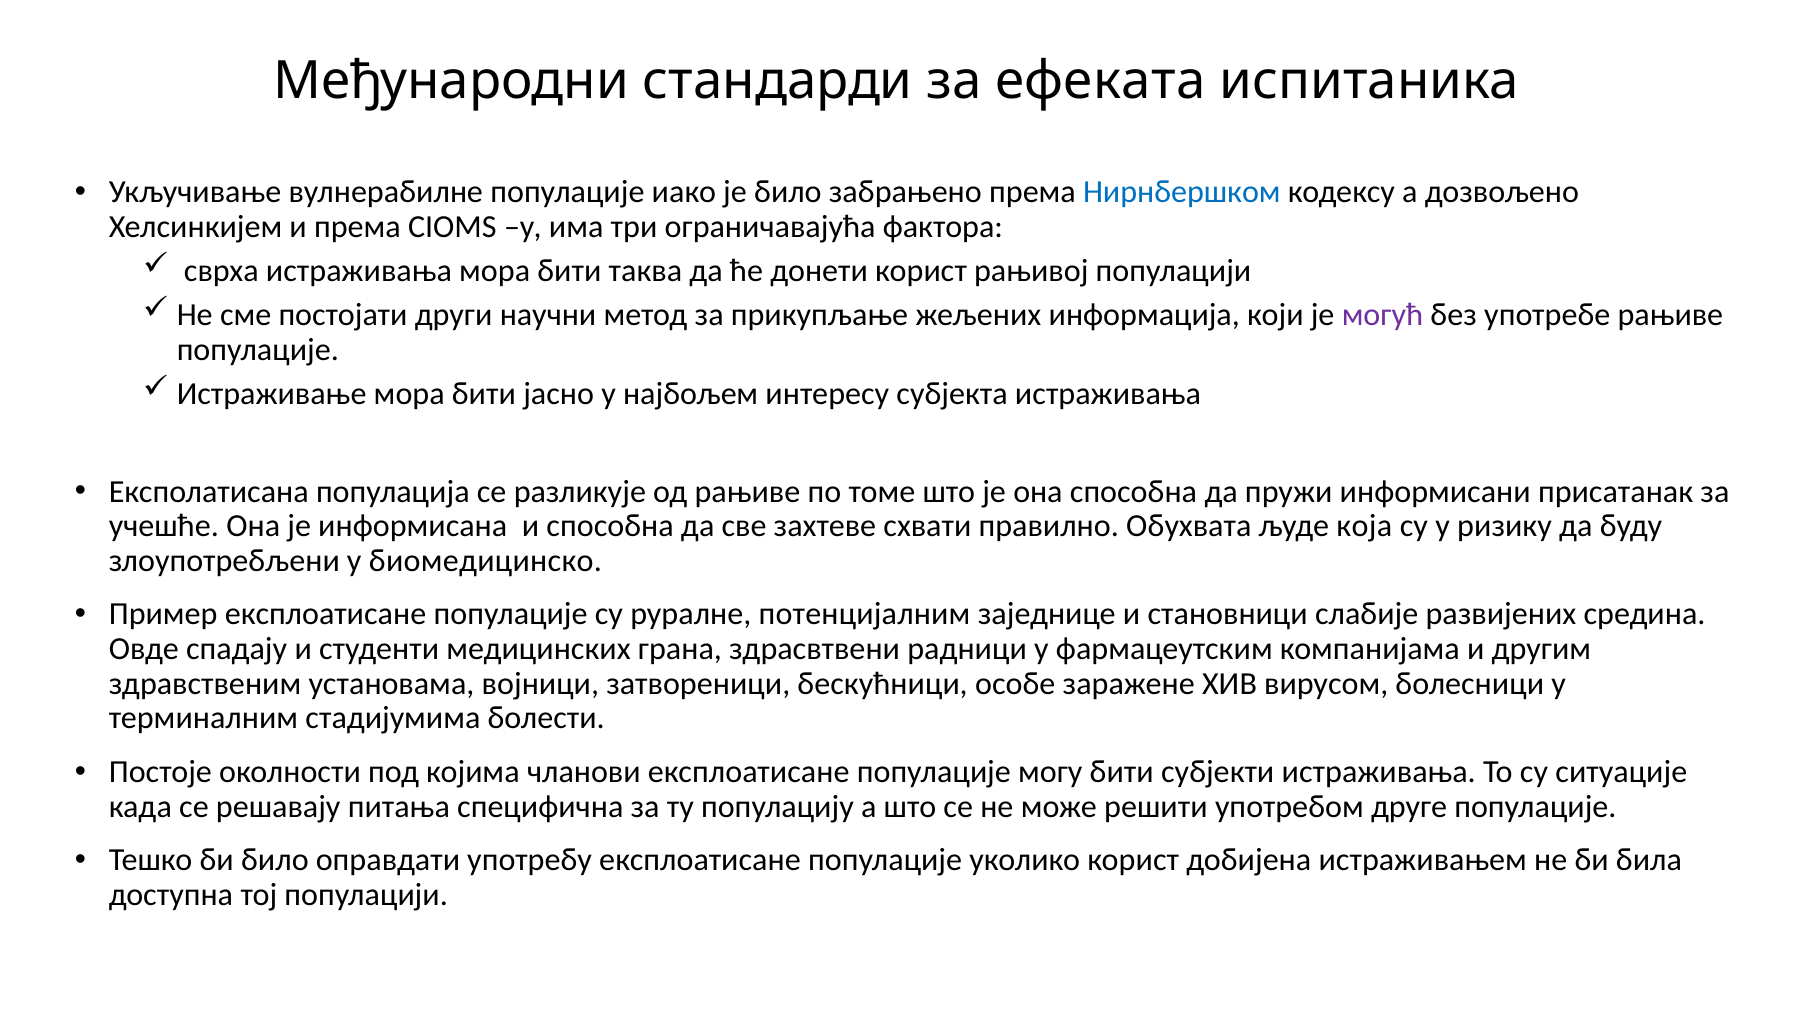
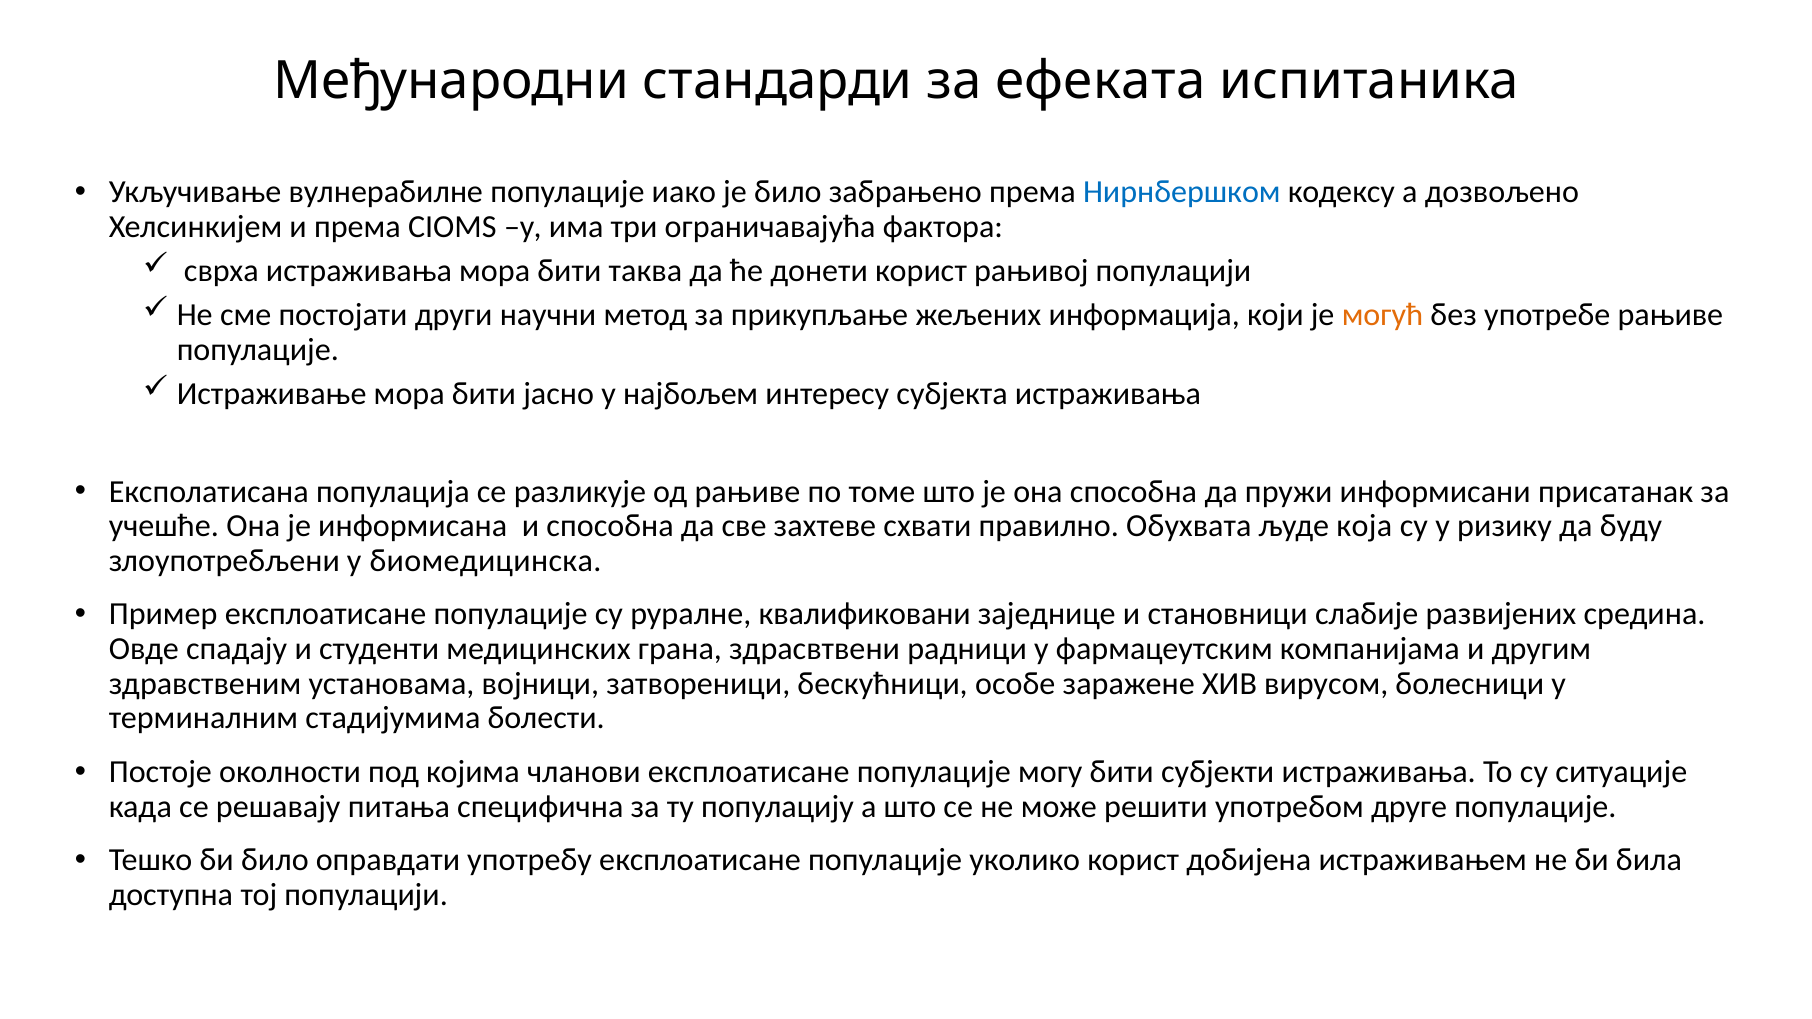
могућ colour: purple -> orange (1382, 315)
биомедицинско: биомедицинско -> биомедицинска (485, 561)
потенцијалним: потенцијалним -> квалификовани (865, 614)
